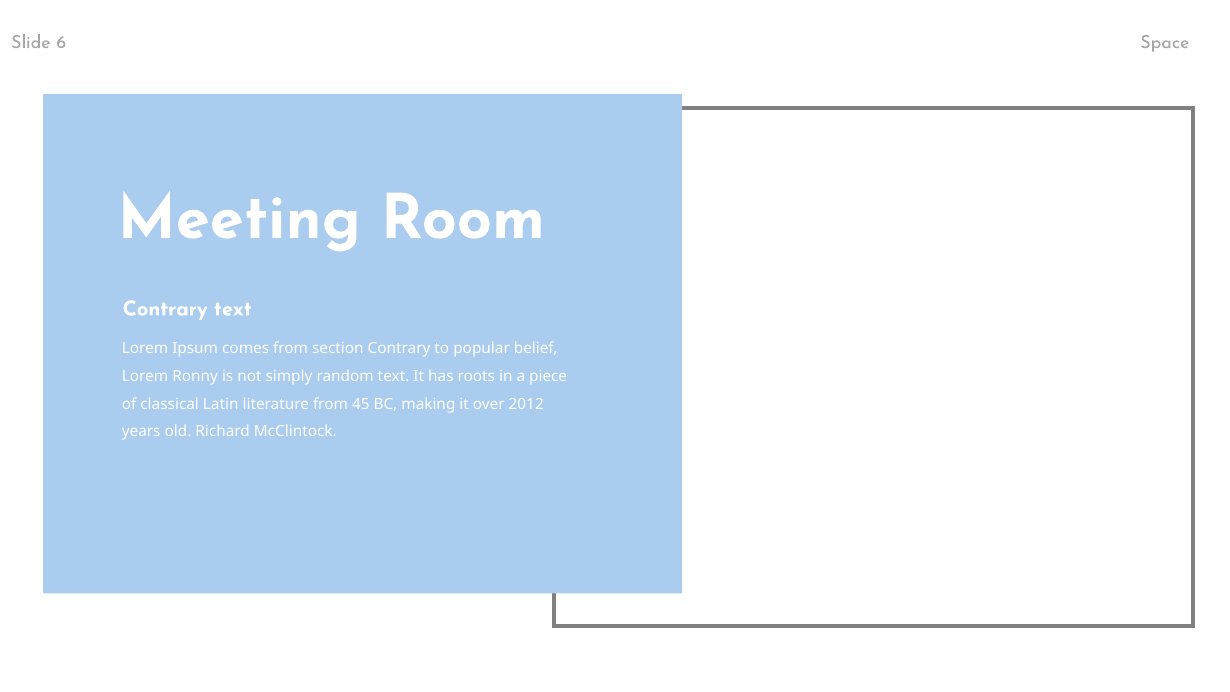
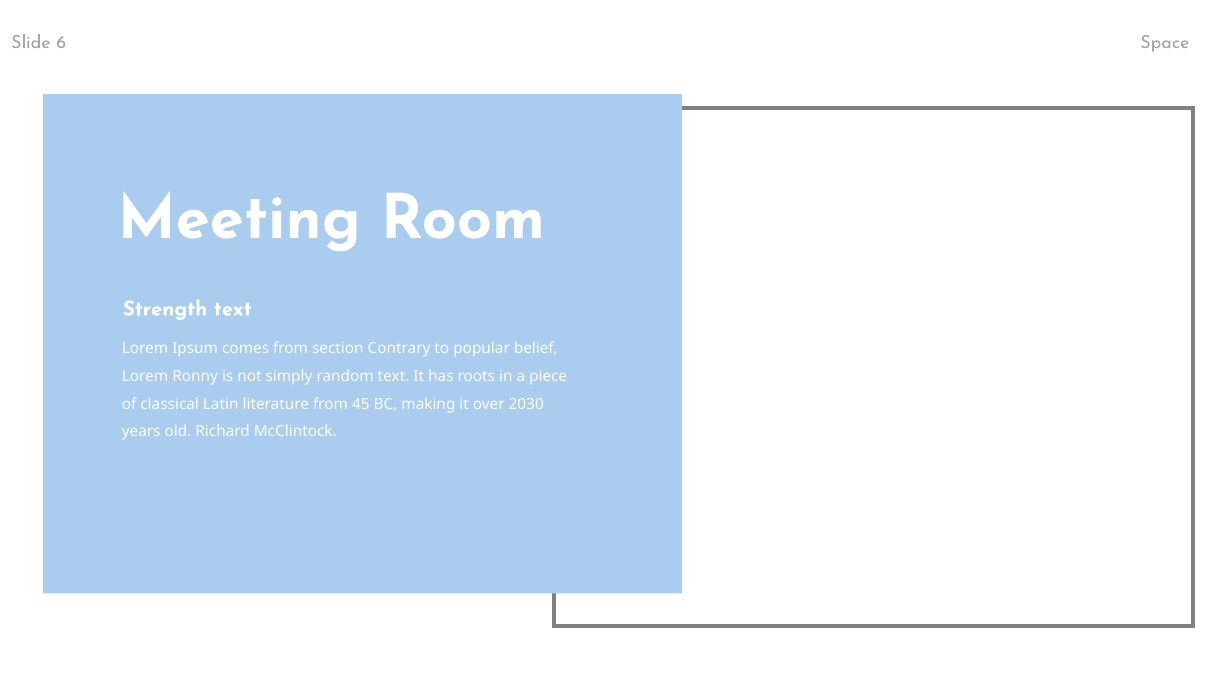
Contrary: Contrary -> Strength (165, 309)
2012: 2012 -> 2030 (526, 404)
